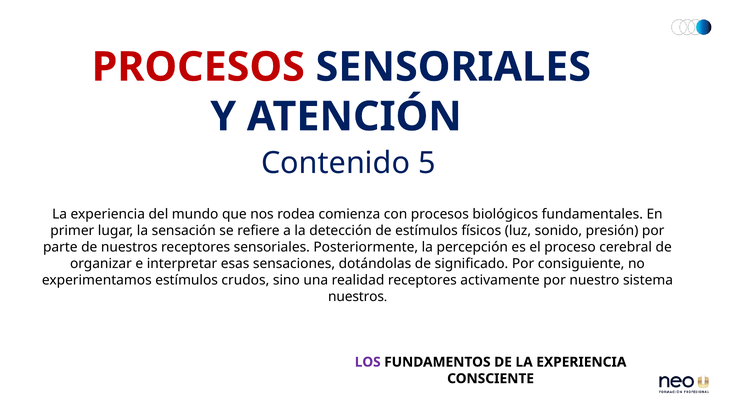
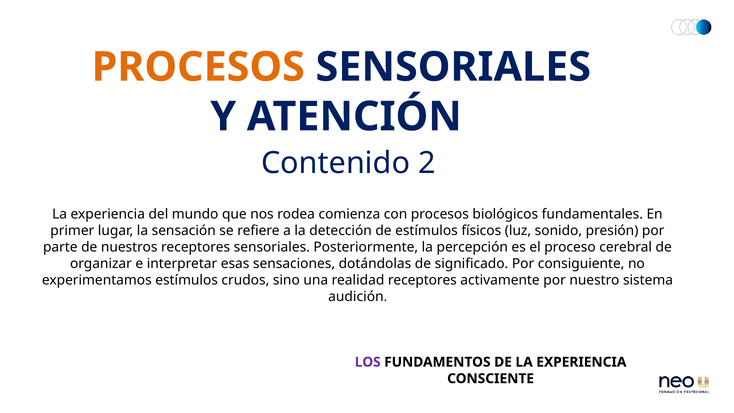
PROCESOS colour: red -> orange (198, 67)
5: 5 -> 2 (427, 163)
nuestros: nuestros -> audición (356, 297)
